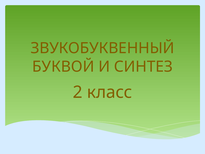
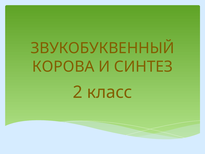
БУКВОЙ: БУКВОЙ -> КОРОВА (63, 67)
